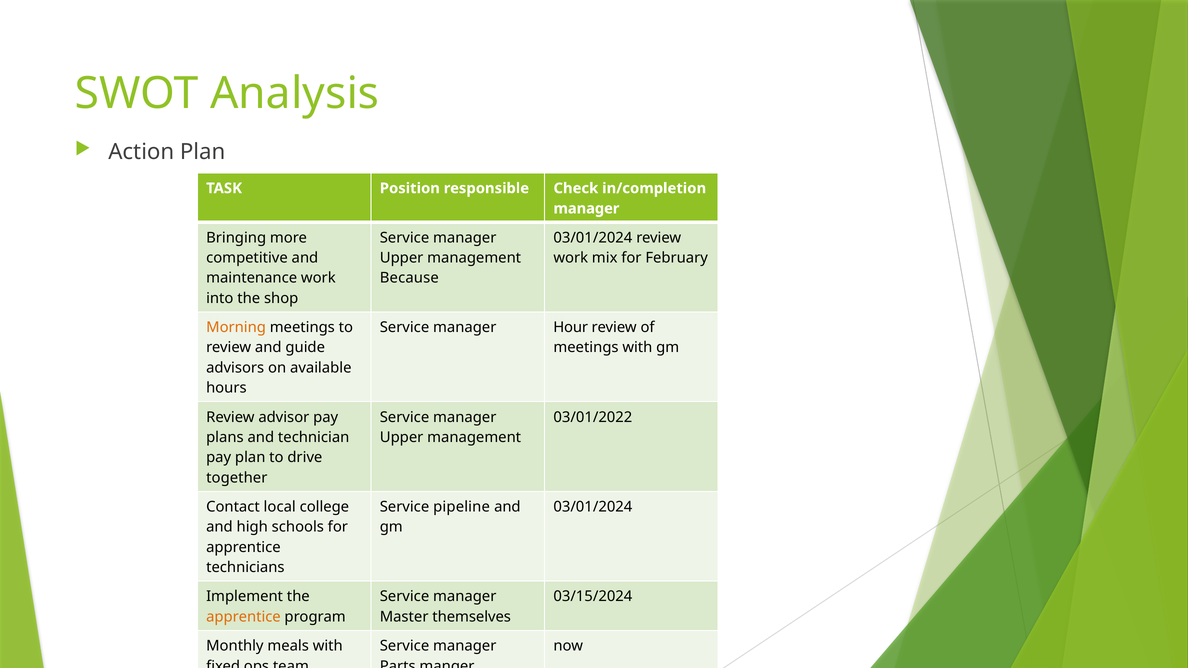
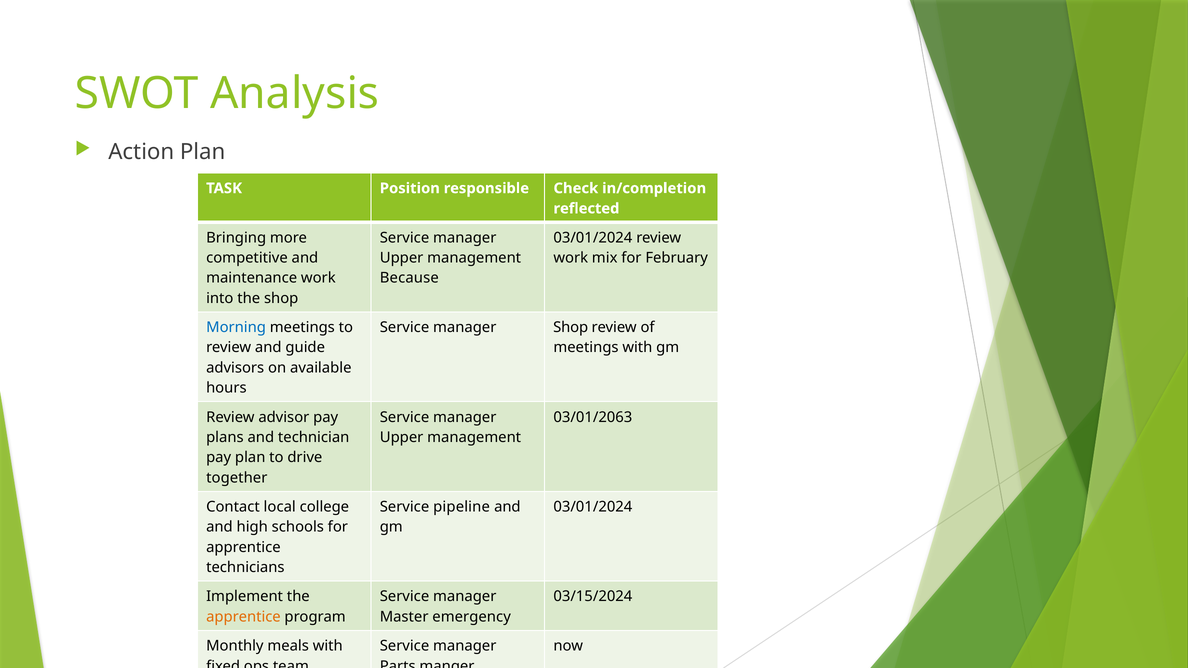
manager: manager -> reflected (586, 209)
Morning colour: orange -> blue (236, 328)
manager Hour: Hour -> Shop (571, 328)
03/01/2022: 03/01/2022 -> 03/01/2063 (593, 417)
themselves: themselves -> emergency (472, 617)
